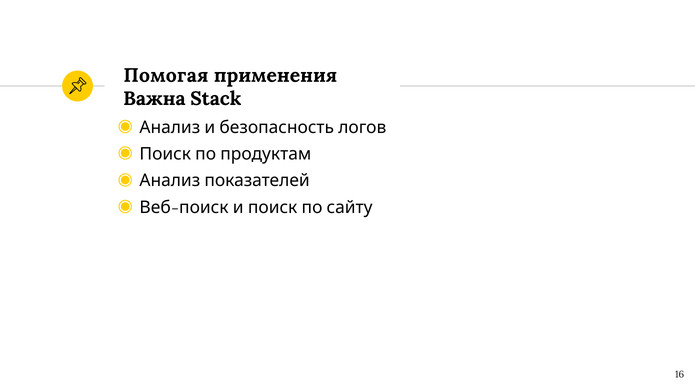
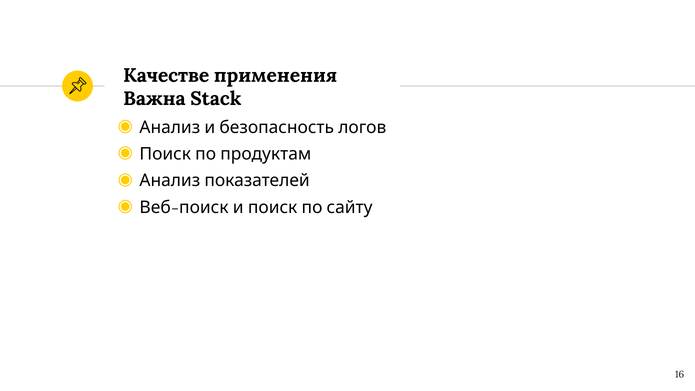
Помогая: Помогая -> Качестве (166, 75)
